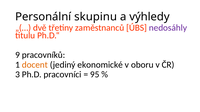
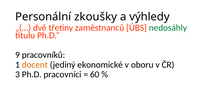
skupinu: skupinu -> zkoušky (96, 17)
nedosáhly colour: purple -> green (168, 28)
95: 95 -> 60 (95, 75)
